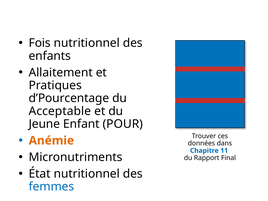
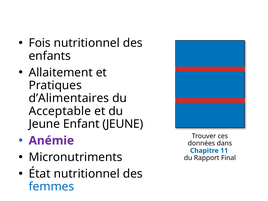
d’Pourcentage: d’Pourcentage -> d’Alimentaires (69, 98)
Enfant POUR: POUR -> JEUNE (123, 124)
Anémie colour: orange -> purple (51, 141)
